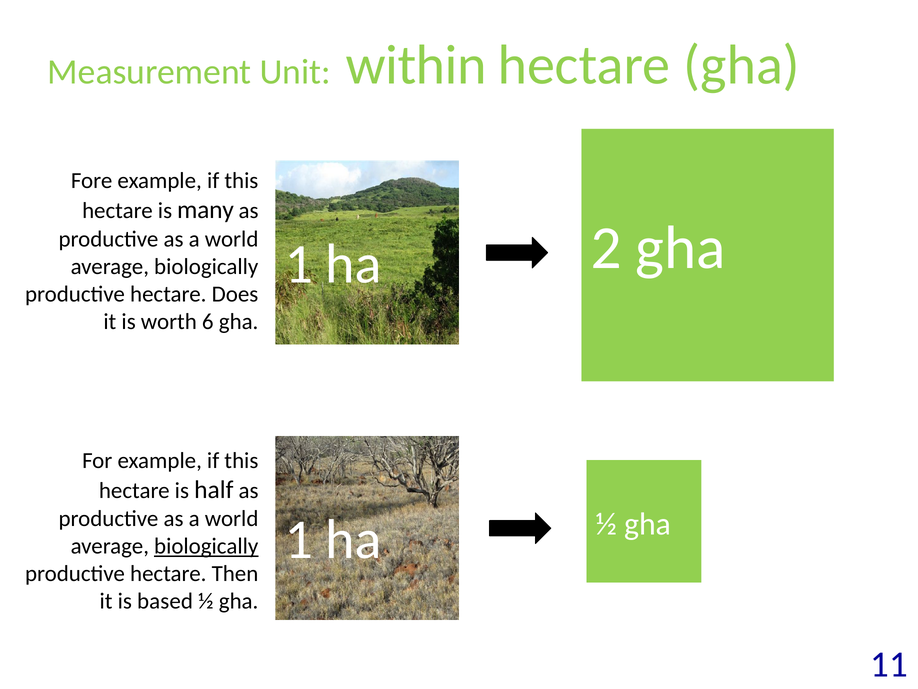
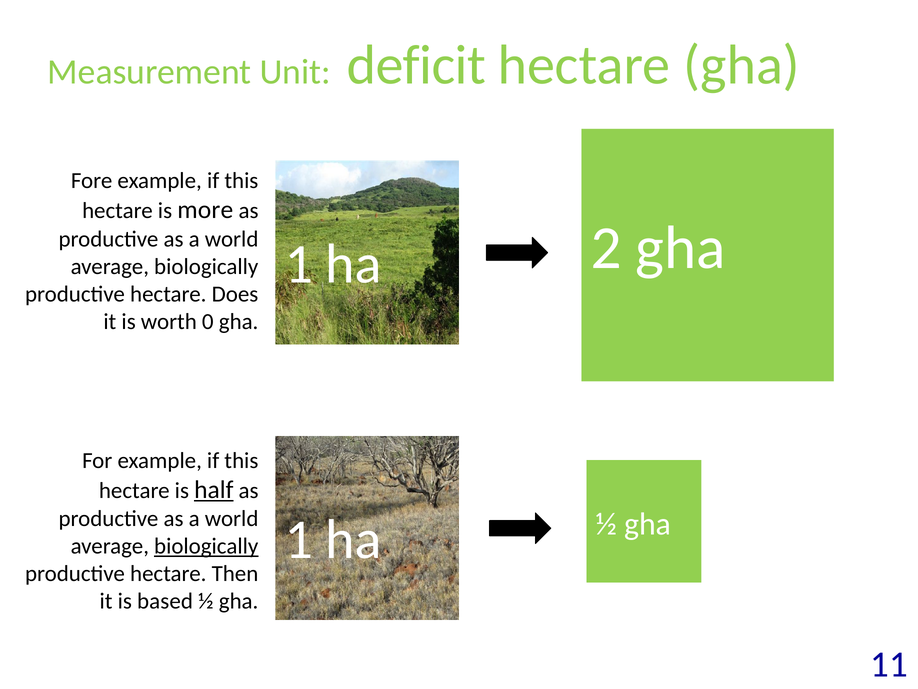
within: within -> deficit (416, 65)
many: many -> more (205, 210)
6: 6 -> 0 (208, 321)
half underline: none -> present (214, 489)
